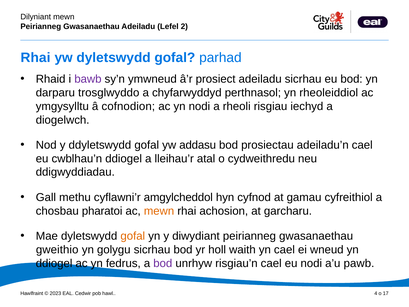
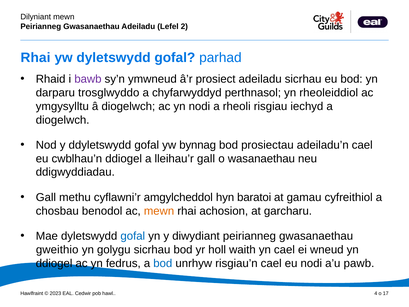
â cofnodion: cofnodion -> diogelwch (128, 106)
addasu: addasu -> bynnag (198, 145)
lleihau’r atal: atal -> gall (206, 158)
cydweithredu: cydweithredu -> wasanaethau (261, 158)
cyfnod: cyfnod -> baratoi (254, 197)
pharatoi: pharatoi -> benodol (102, 211)
gofal colour: orange -> blue (133, 236)
bod colour: purple -> blue (163, 263)
